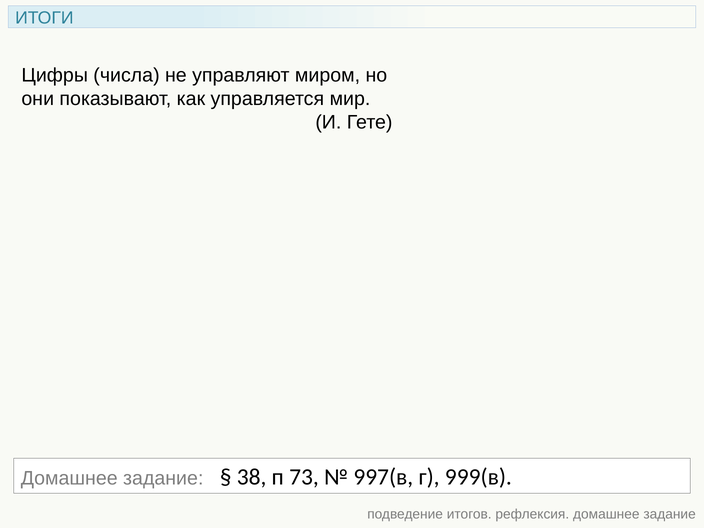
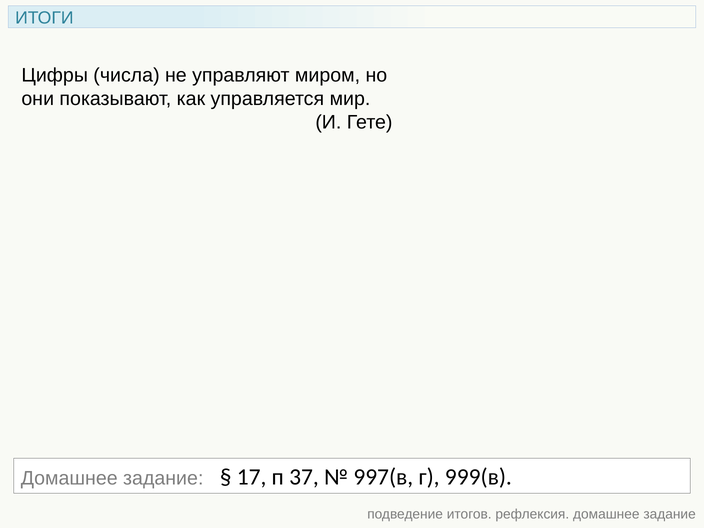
38: 38 -> 17 (252, 477)
73: 73 -> 37 (304, 477)
